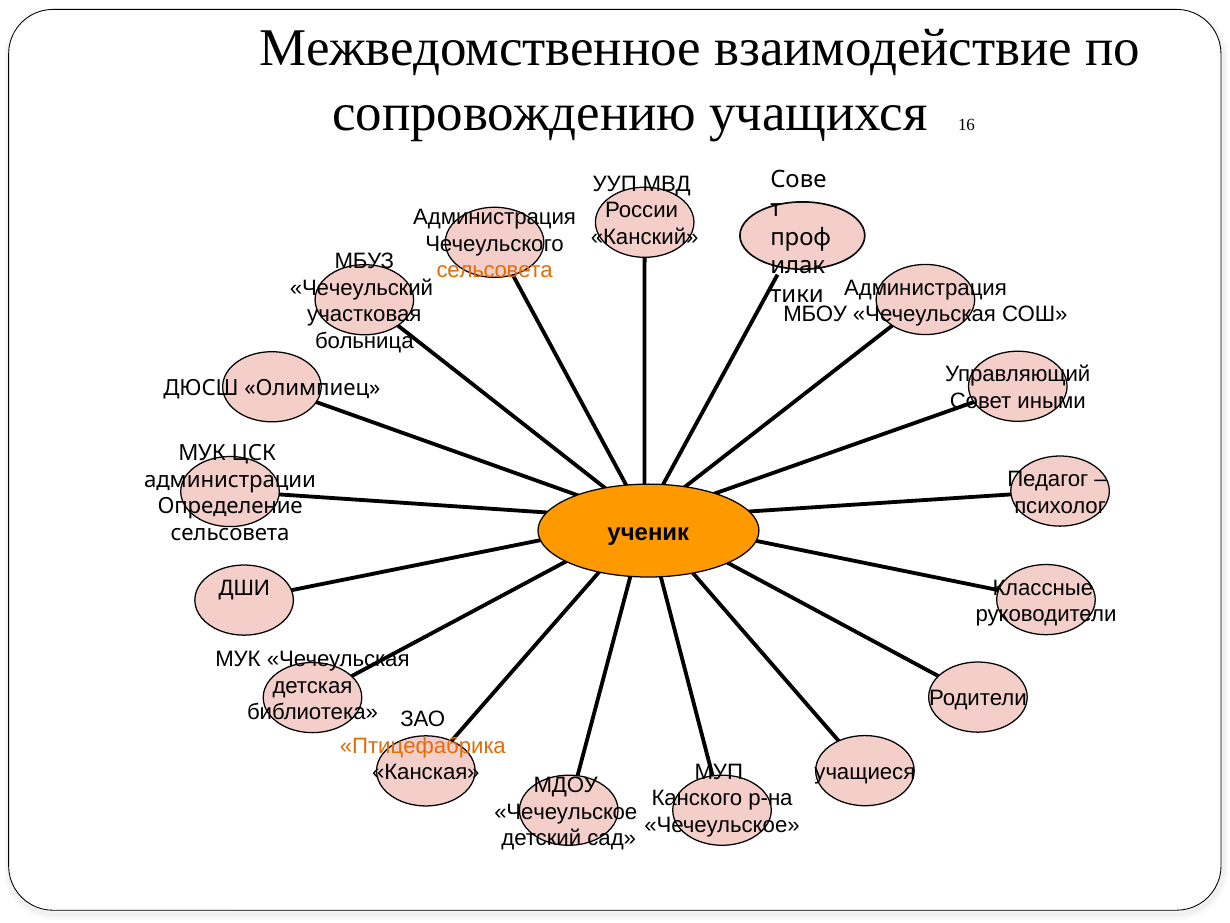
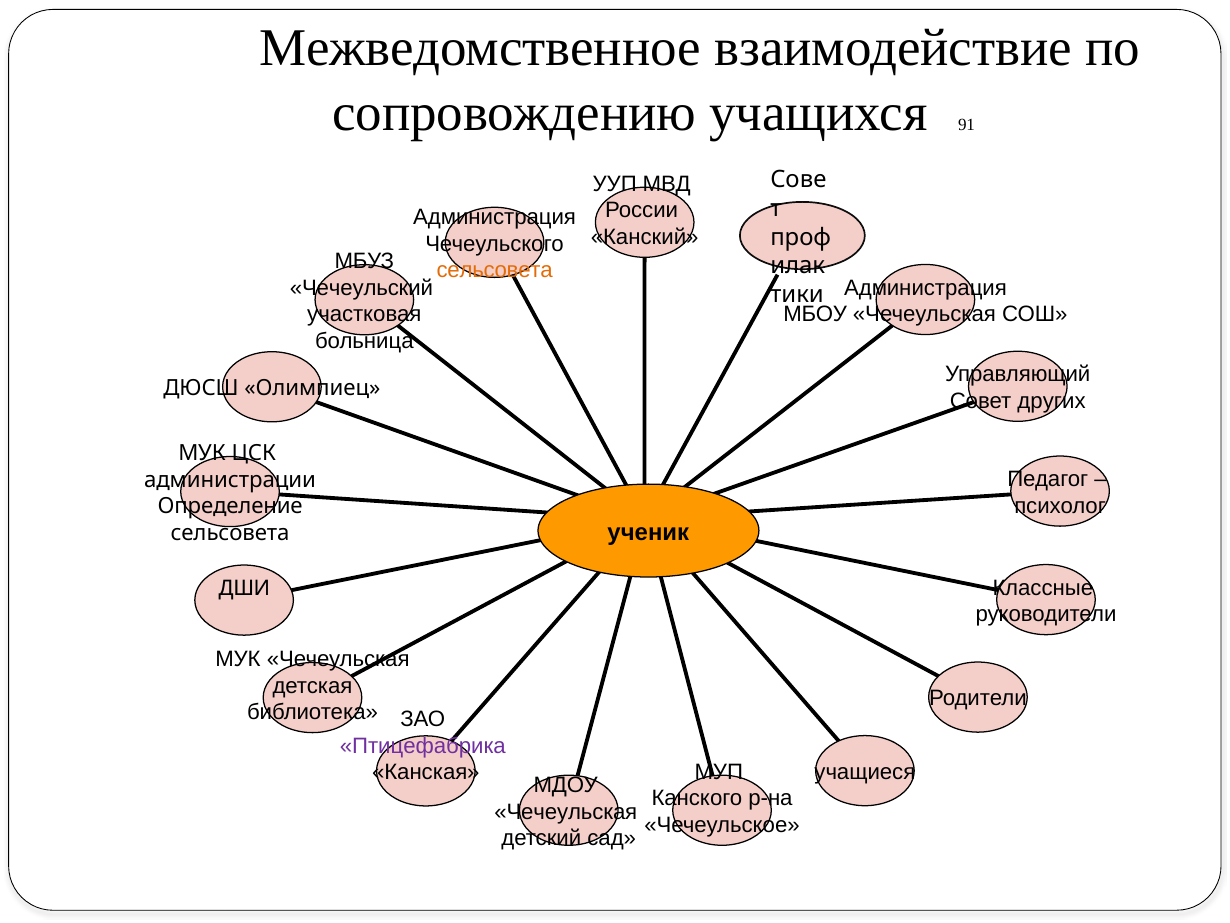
16: 16 -> 91 (967, 125)
иными: иными -> других (1052, 401)
Птицефабрика colour: orange -> purple (423, 745)
Чечеульское: Чечеульское -> Чечеульская (566, 811)
